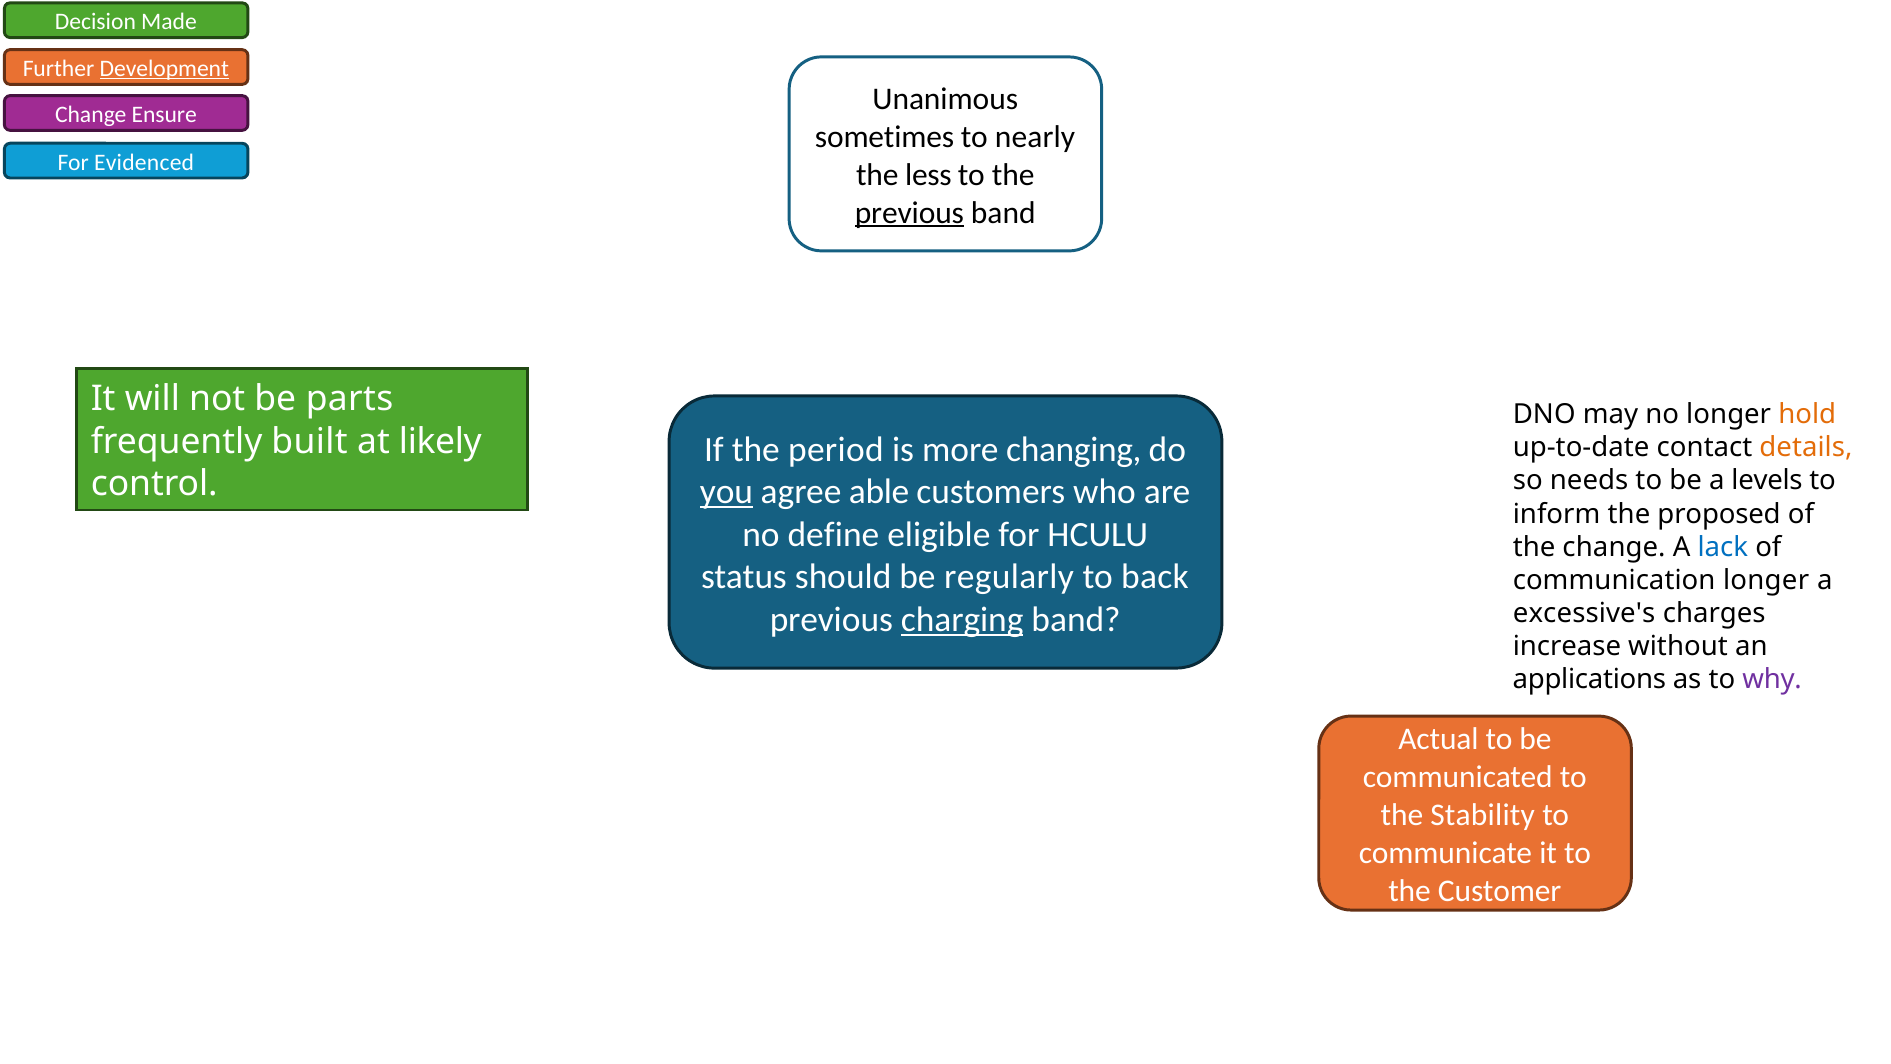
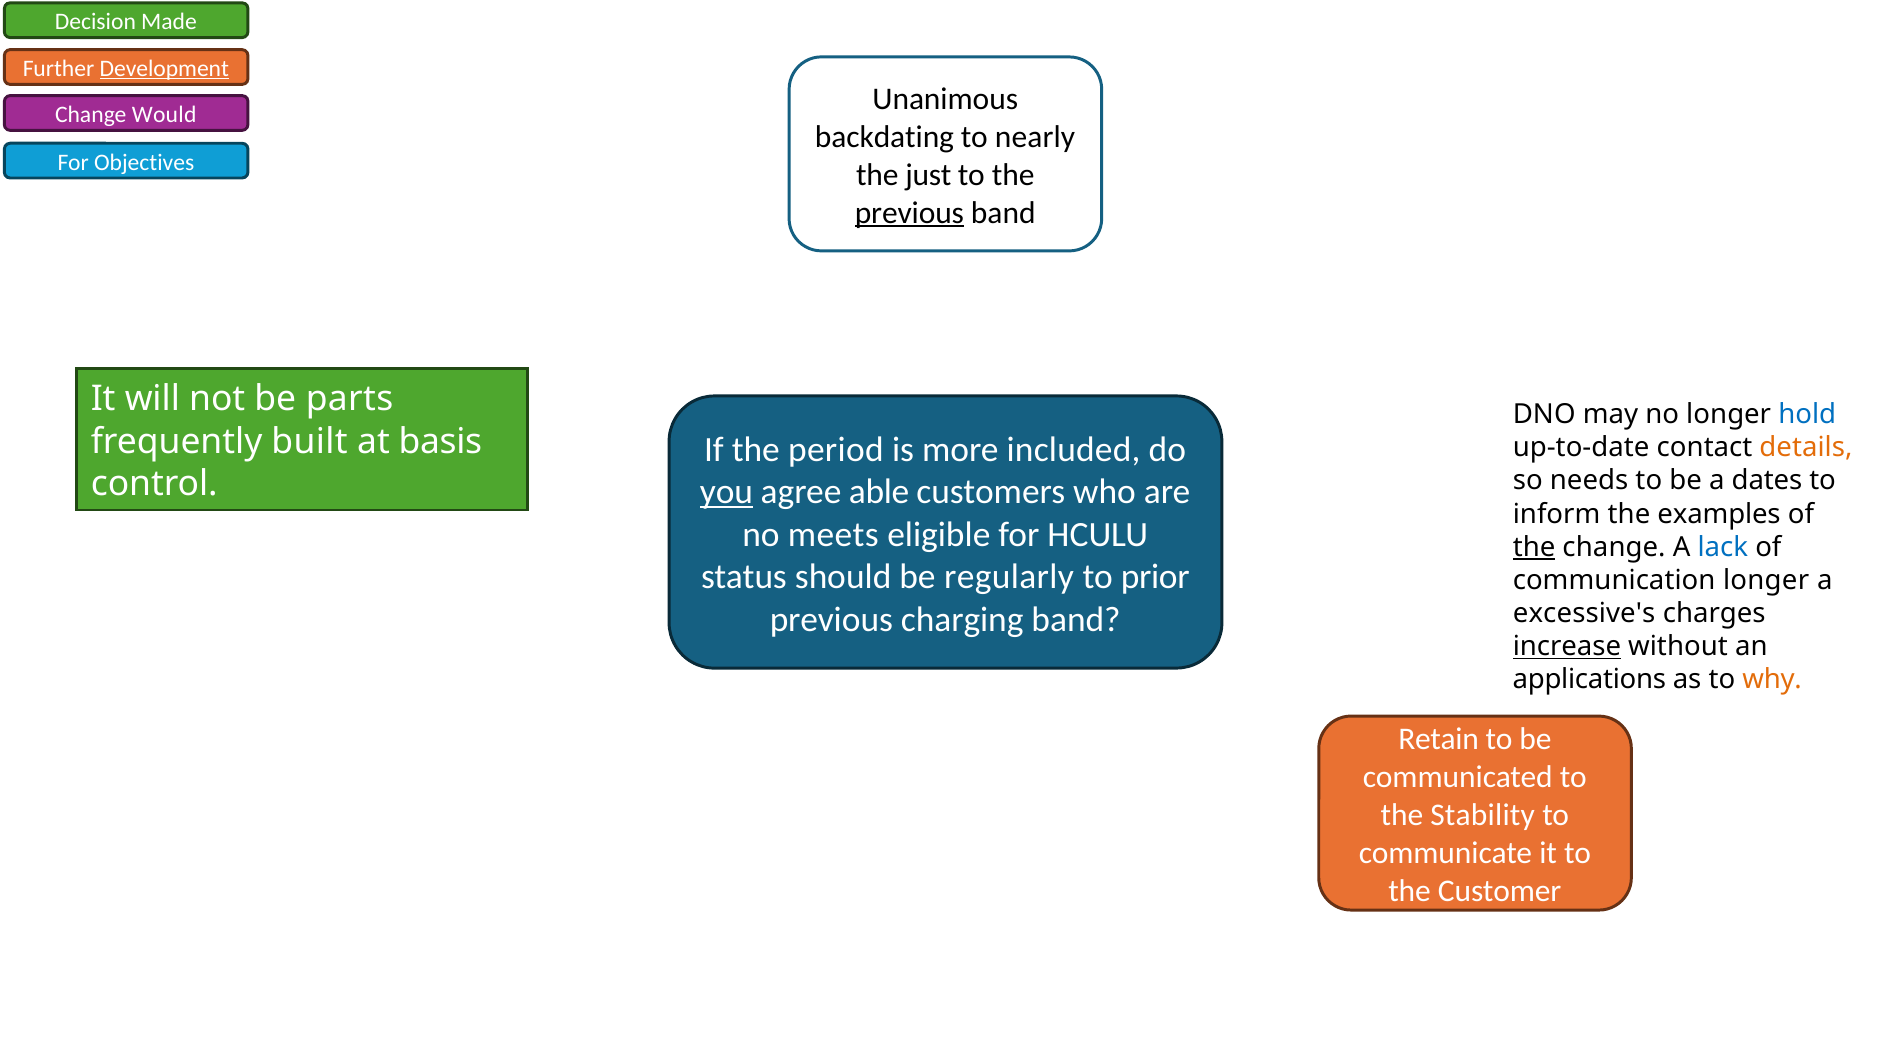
Ensure: Ensure -> Would (164, 115)
sometimes: sometimes -> backdating (884, 137)
Evidenced: Evidenced -> Objectives (144, 162)
less: less -> just (928, 175)
hold colour: orange -> blue (1807, 415)
likely: likely -> basis (440, 442)
changing: changing -> included (1074, 449)
levels: levels -> dates (1767, 481)
proposed: proposed -> examples (1719, 514)
define: define -> meets (833, 534)
the underline: none -> present (1534, 547)
back: back -> prior (1155, 577)
charging underline: present -> none (962, 619)
increase underline: none -> present (1567, 646)
why colour: purple -> orange (1772, 679)
Actual: Actual -> Retain (1439, 739)
